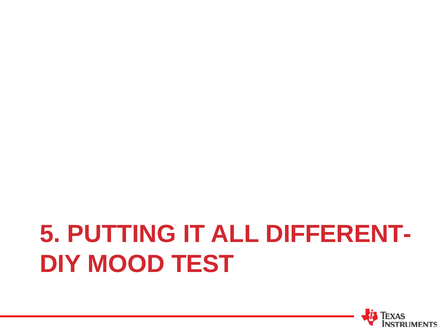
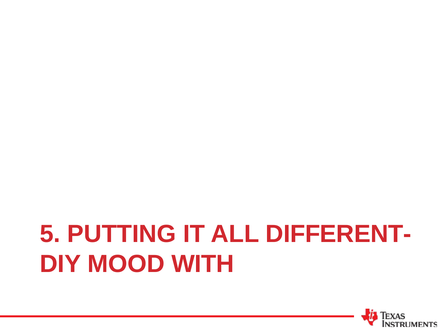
TEST: TEST -> WITH (203, 264)
